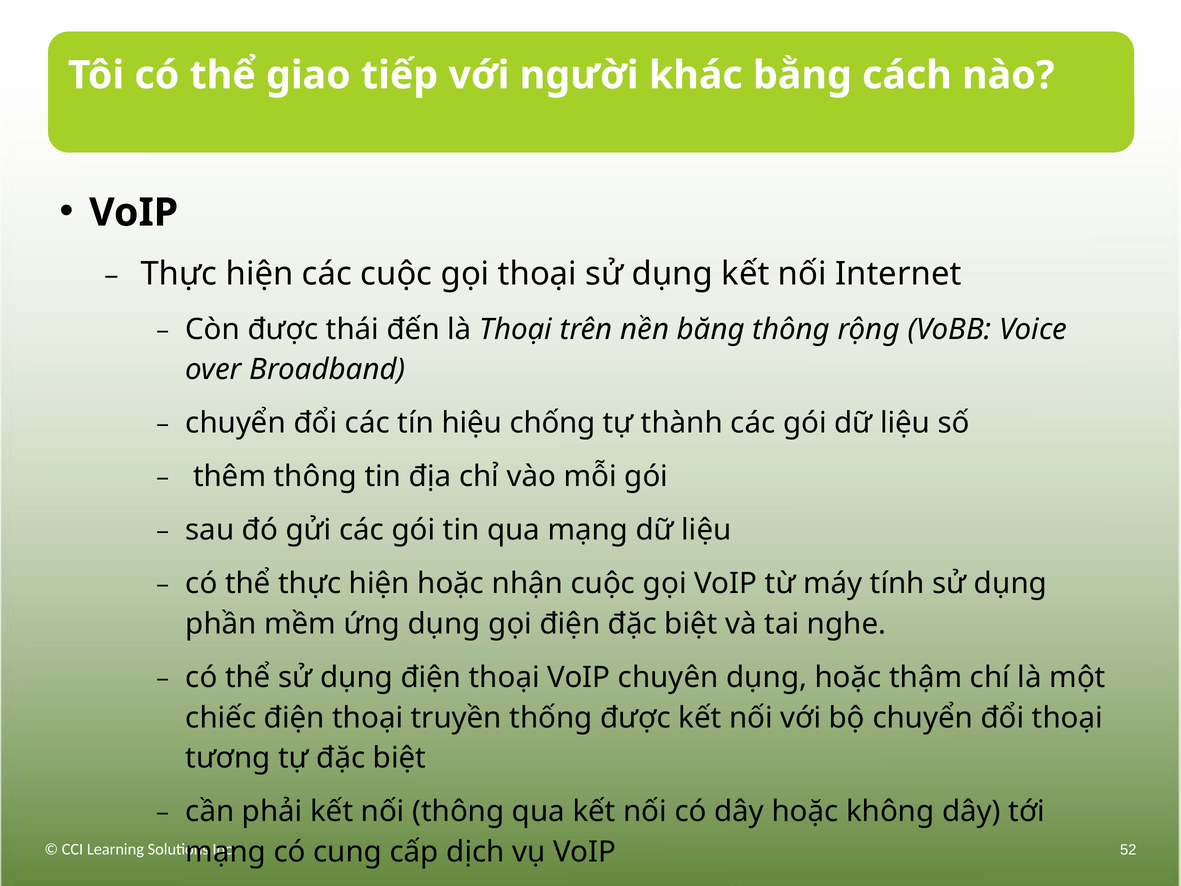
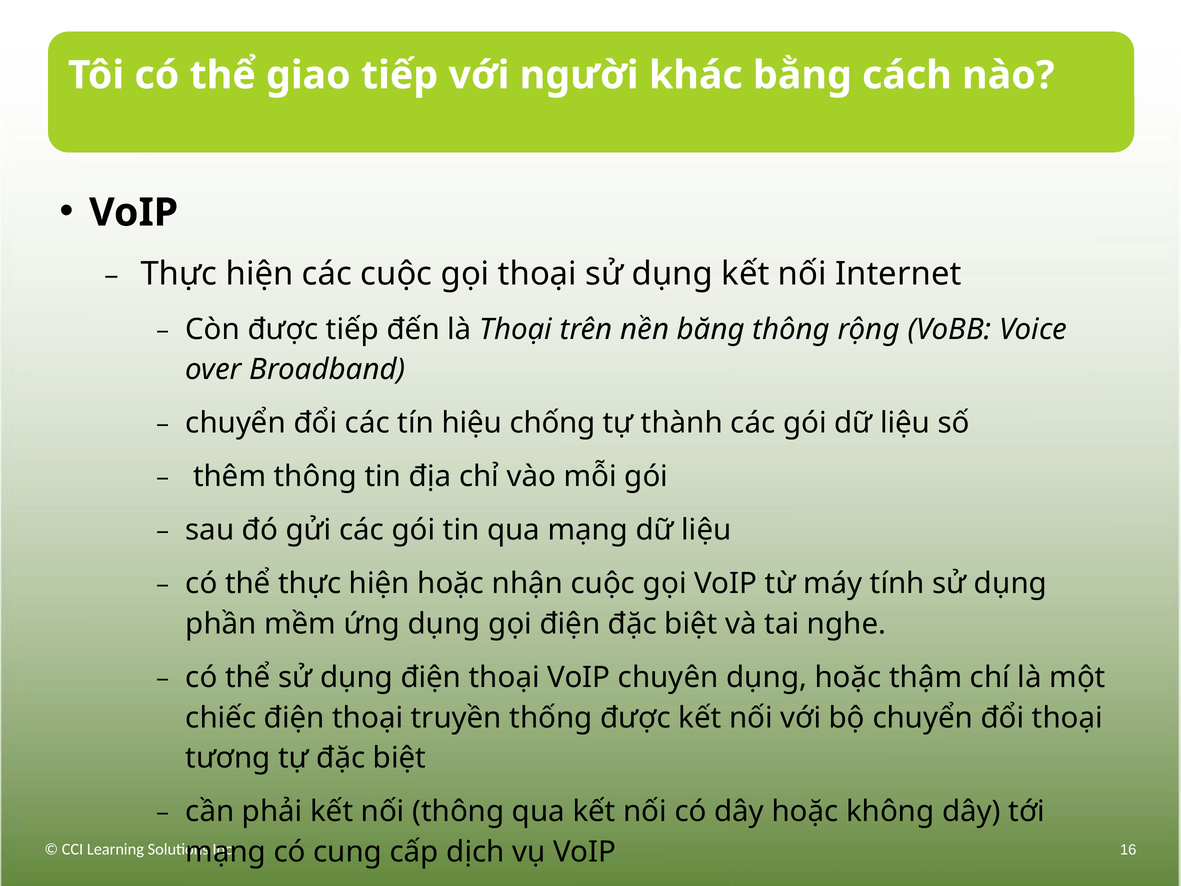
được thái: thái -> tiếp (352, 329)
52: 52 -> 16 (1128, 850)
